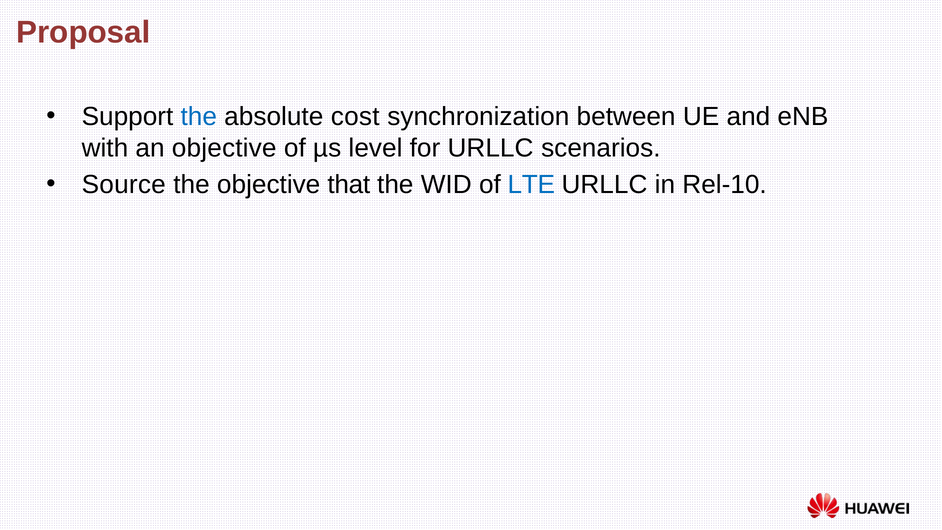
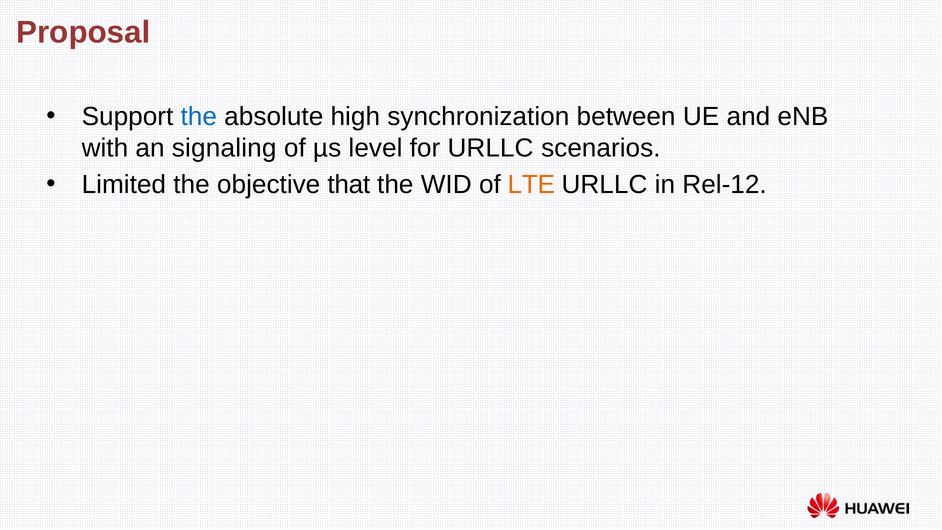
cost: cost -> high (355, 116)
an objective: objective -> signaling (224, 148)
Source: Source -> Limited (124, 185)
LTE colour: blue -> orange (531, 185)
Rel-10: Rel-10 -> Rel-12 (725, 185)
